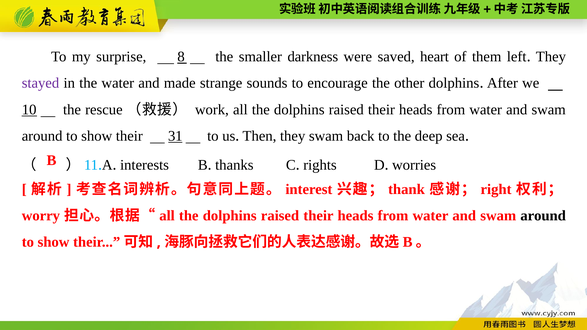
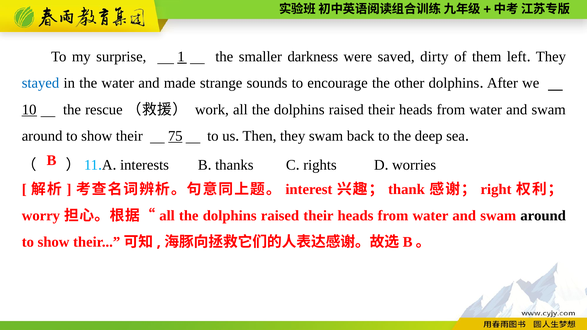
8: 8 -> 1 (181, 57)
heart: heart -> dirty (434, 57)
stayed colour: purple -> blue (40, 83)
31: 31 -> 75 (175, 136)
